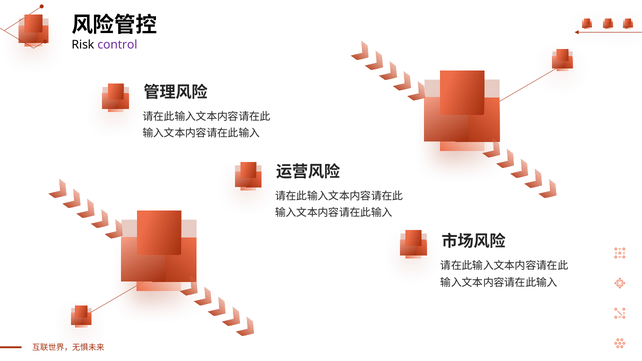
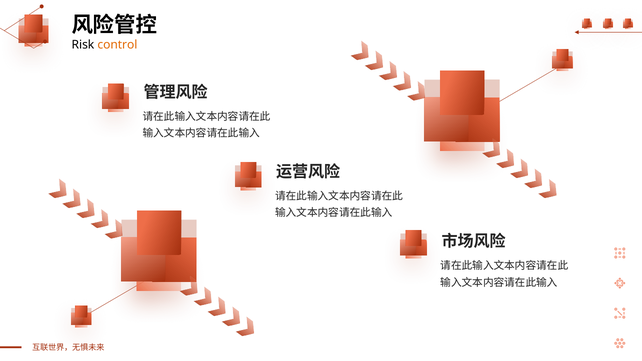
control colour: purple -> orange (117, 45)
